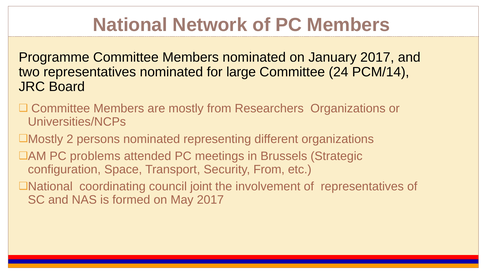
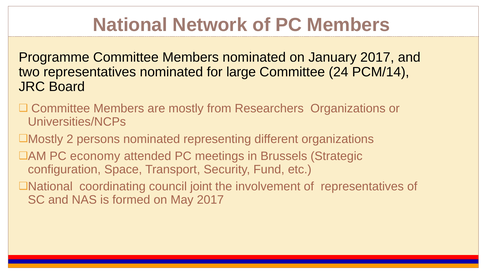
problems: problems -> economy (95, 156)
Security From: From -> Fund (269, 169)
